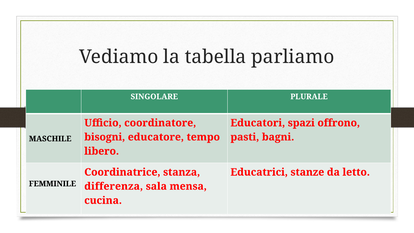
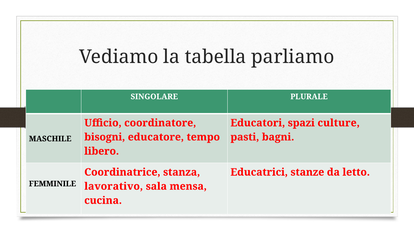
offrono: offrono -> culture (339, 123)
differenza: differenza -> lavorativo (114, 186)
